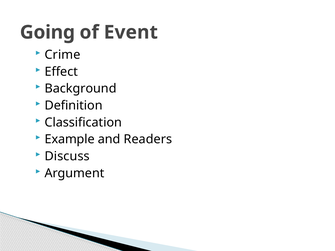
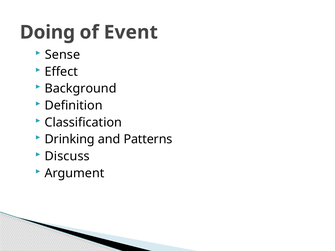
Going: Going -> Doing (47, 32)
Crime: Crime -> Sense (62, 55)
Example: Example -> Drinking (70, 139)
Readers: Readers -> Patterns (148, 139)
